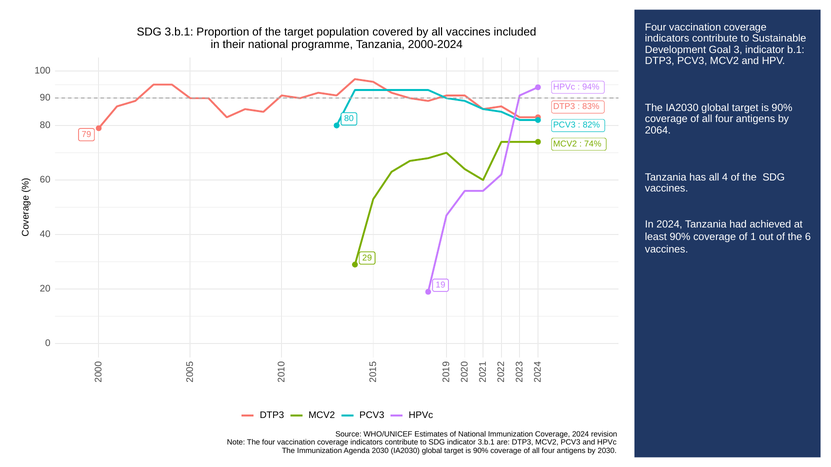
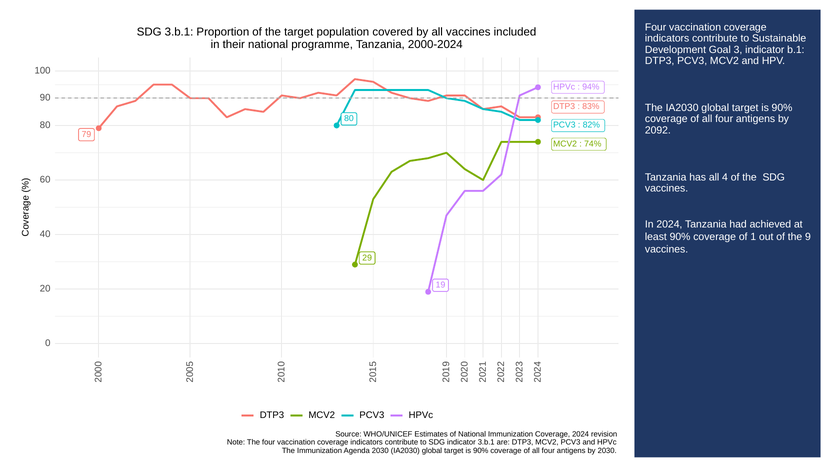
2064: 2064 -> 2092 (658, 130)
the 6: 6 -> 9 (808, 237)
